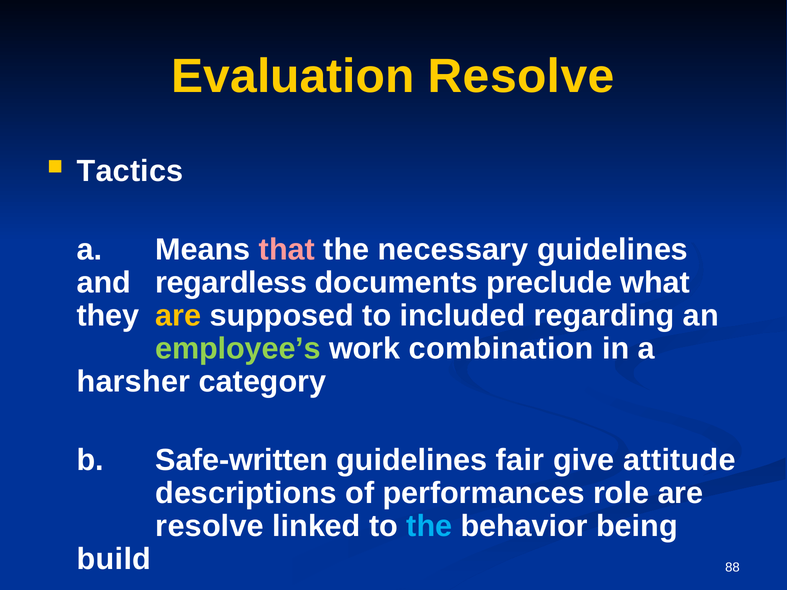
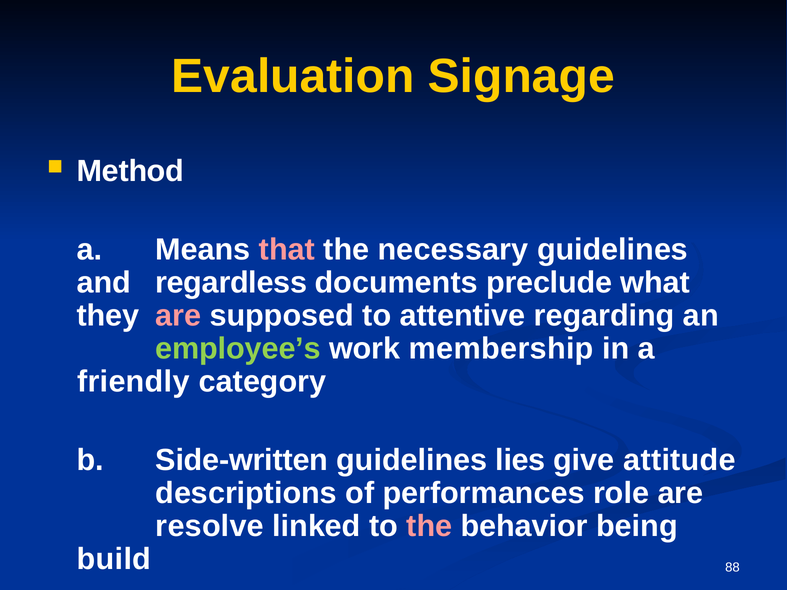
Evaluation Resolve: Resolve -> Signage (521, 76)
Tactics: Tactics -> Method (130, 171)
are colour: yellow -> pink (178, 316)
included: included -> attentive (463, 316)
combination: combination -> membership (501, 349)
harsher: harsher -> friendly (133, 382)
Safe-written: Safe-written -> Side-written (242, 460)
fair: fair -> lies (520, 460)
the colour: light blue -> pink (429, 526)
